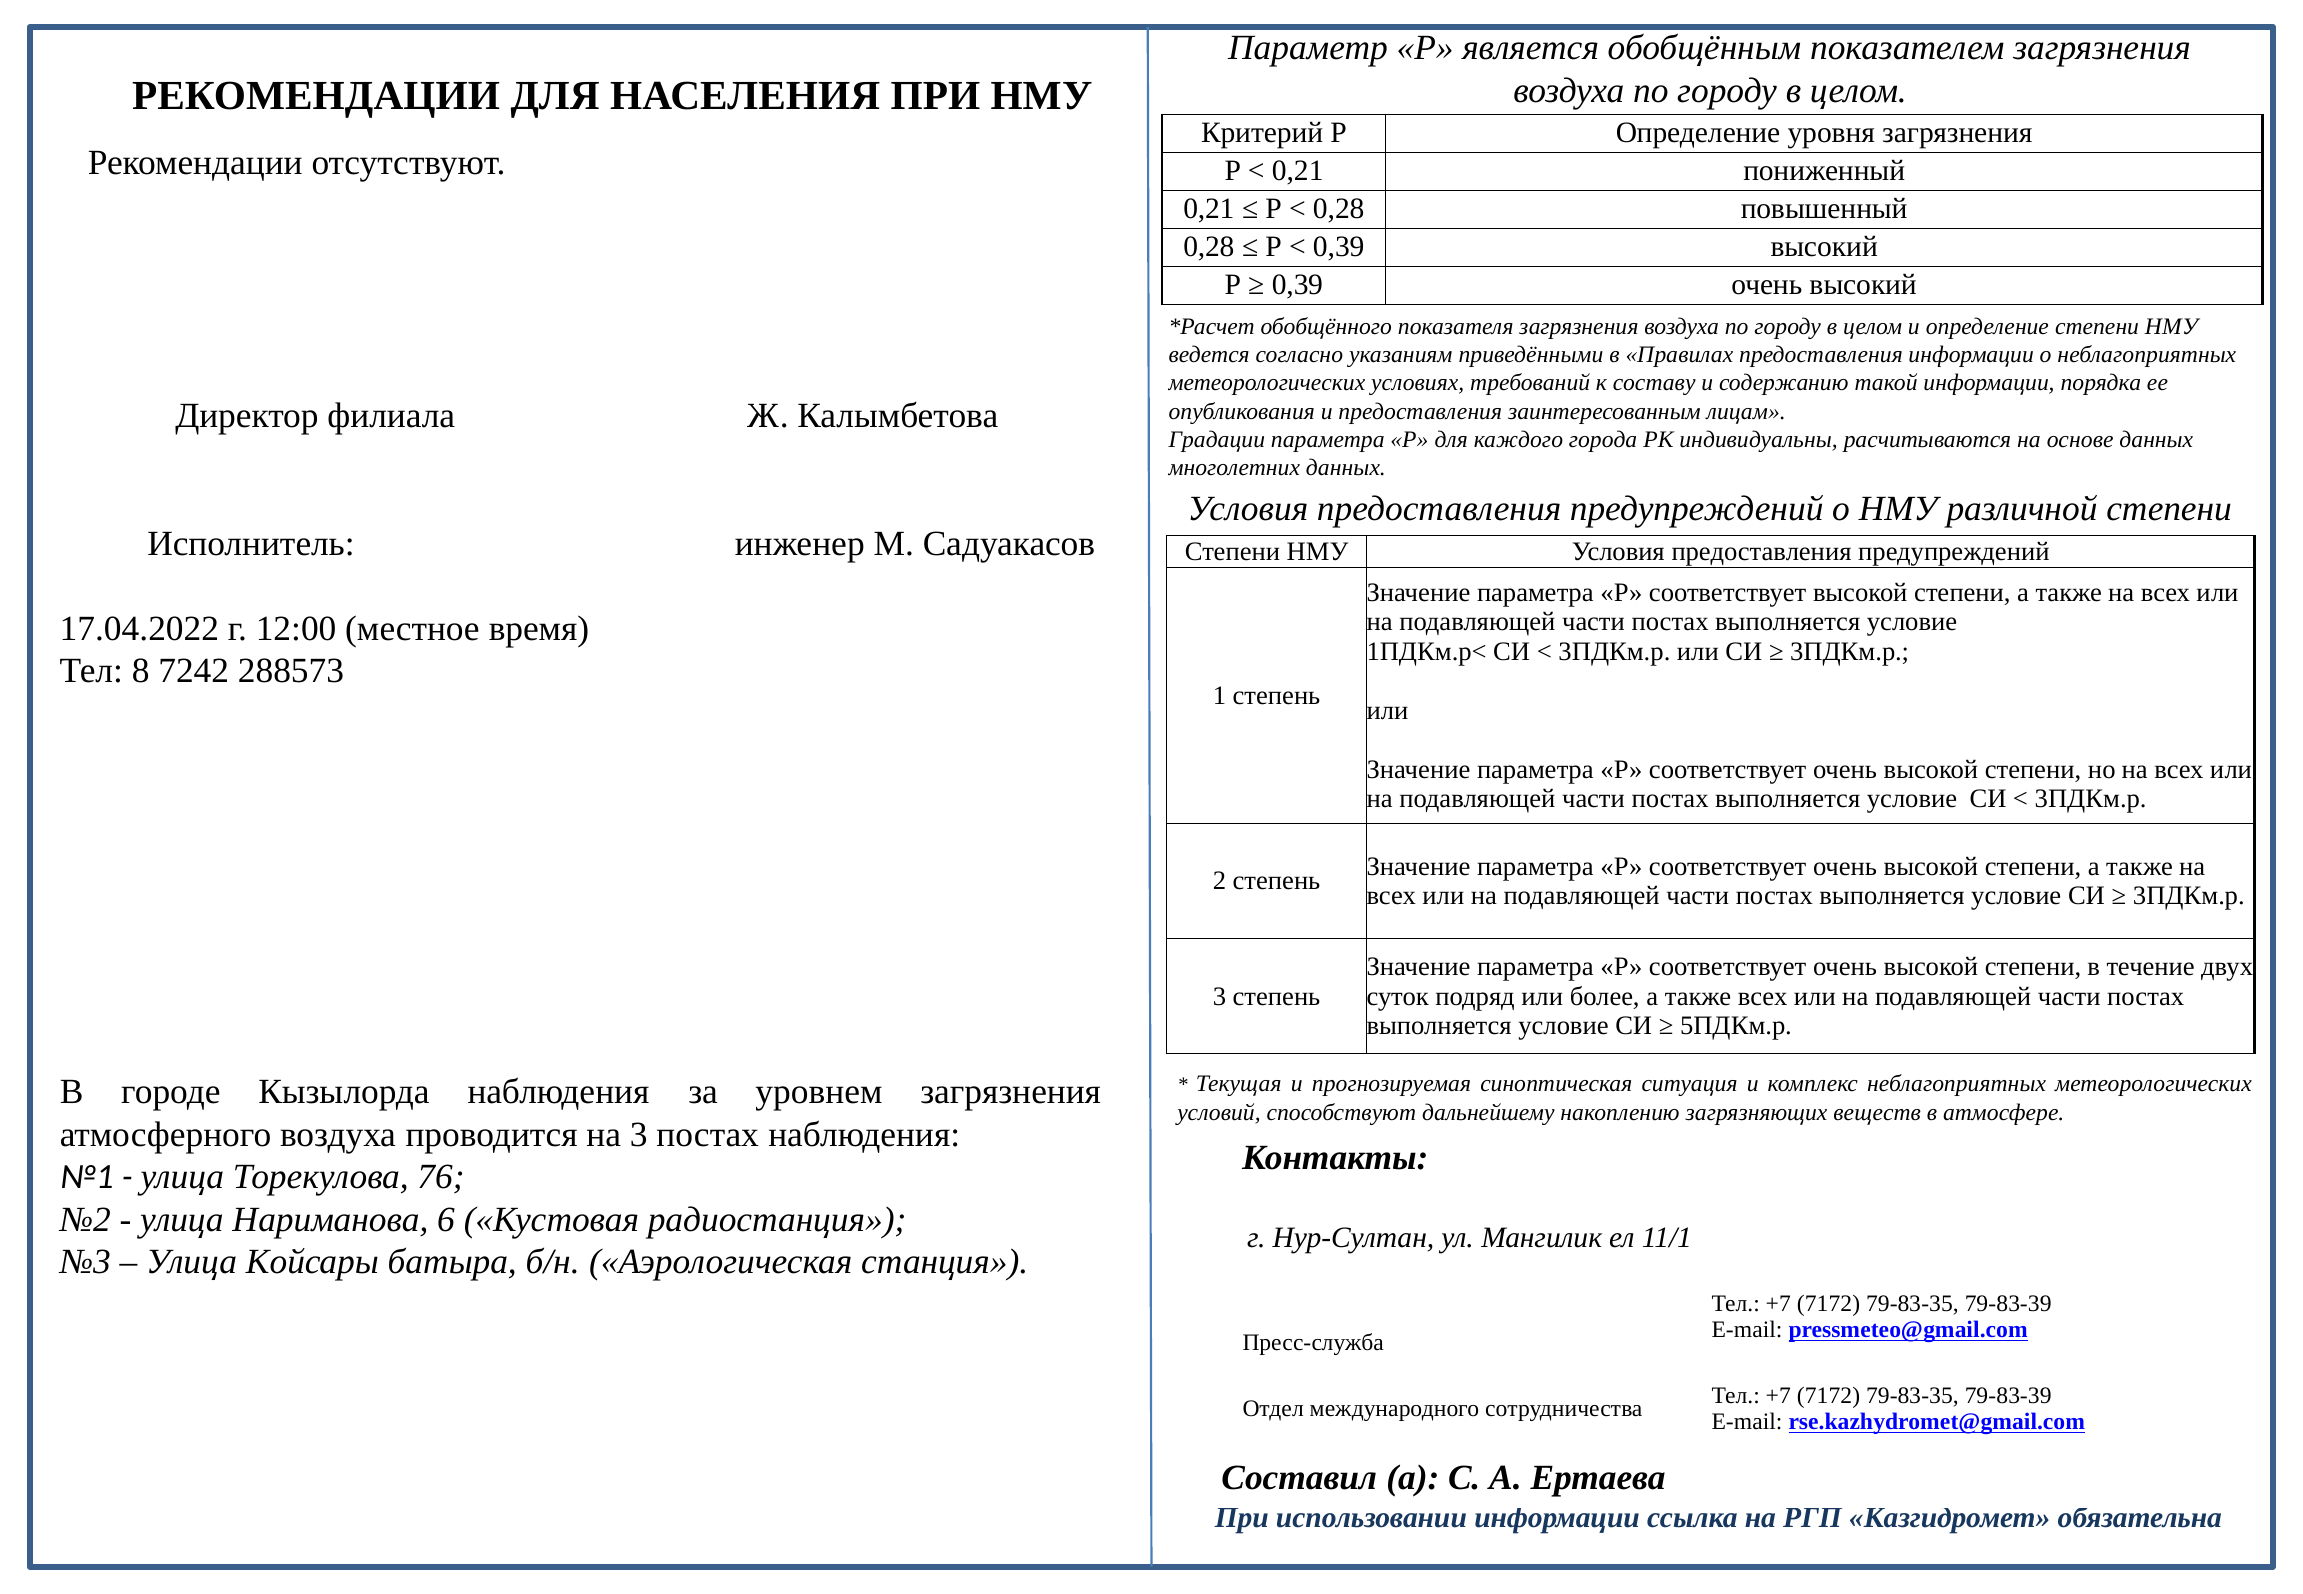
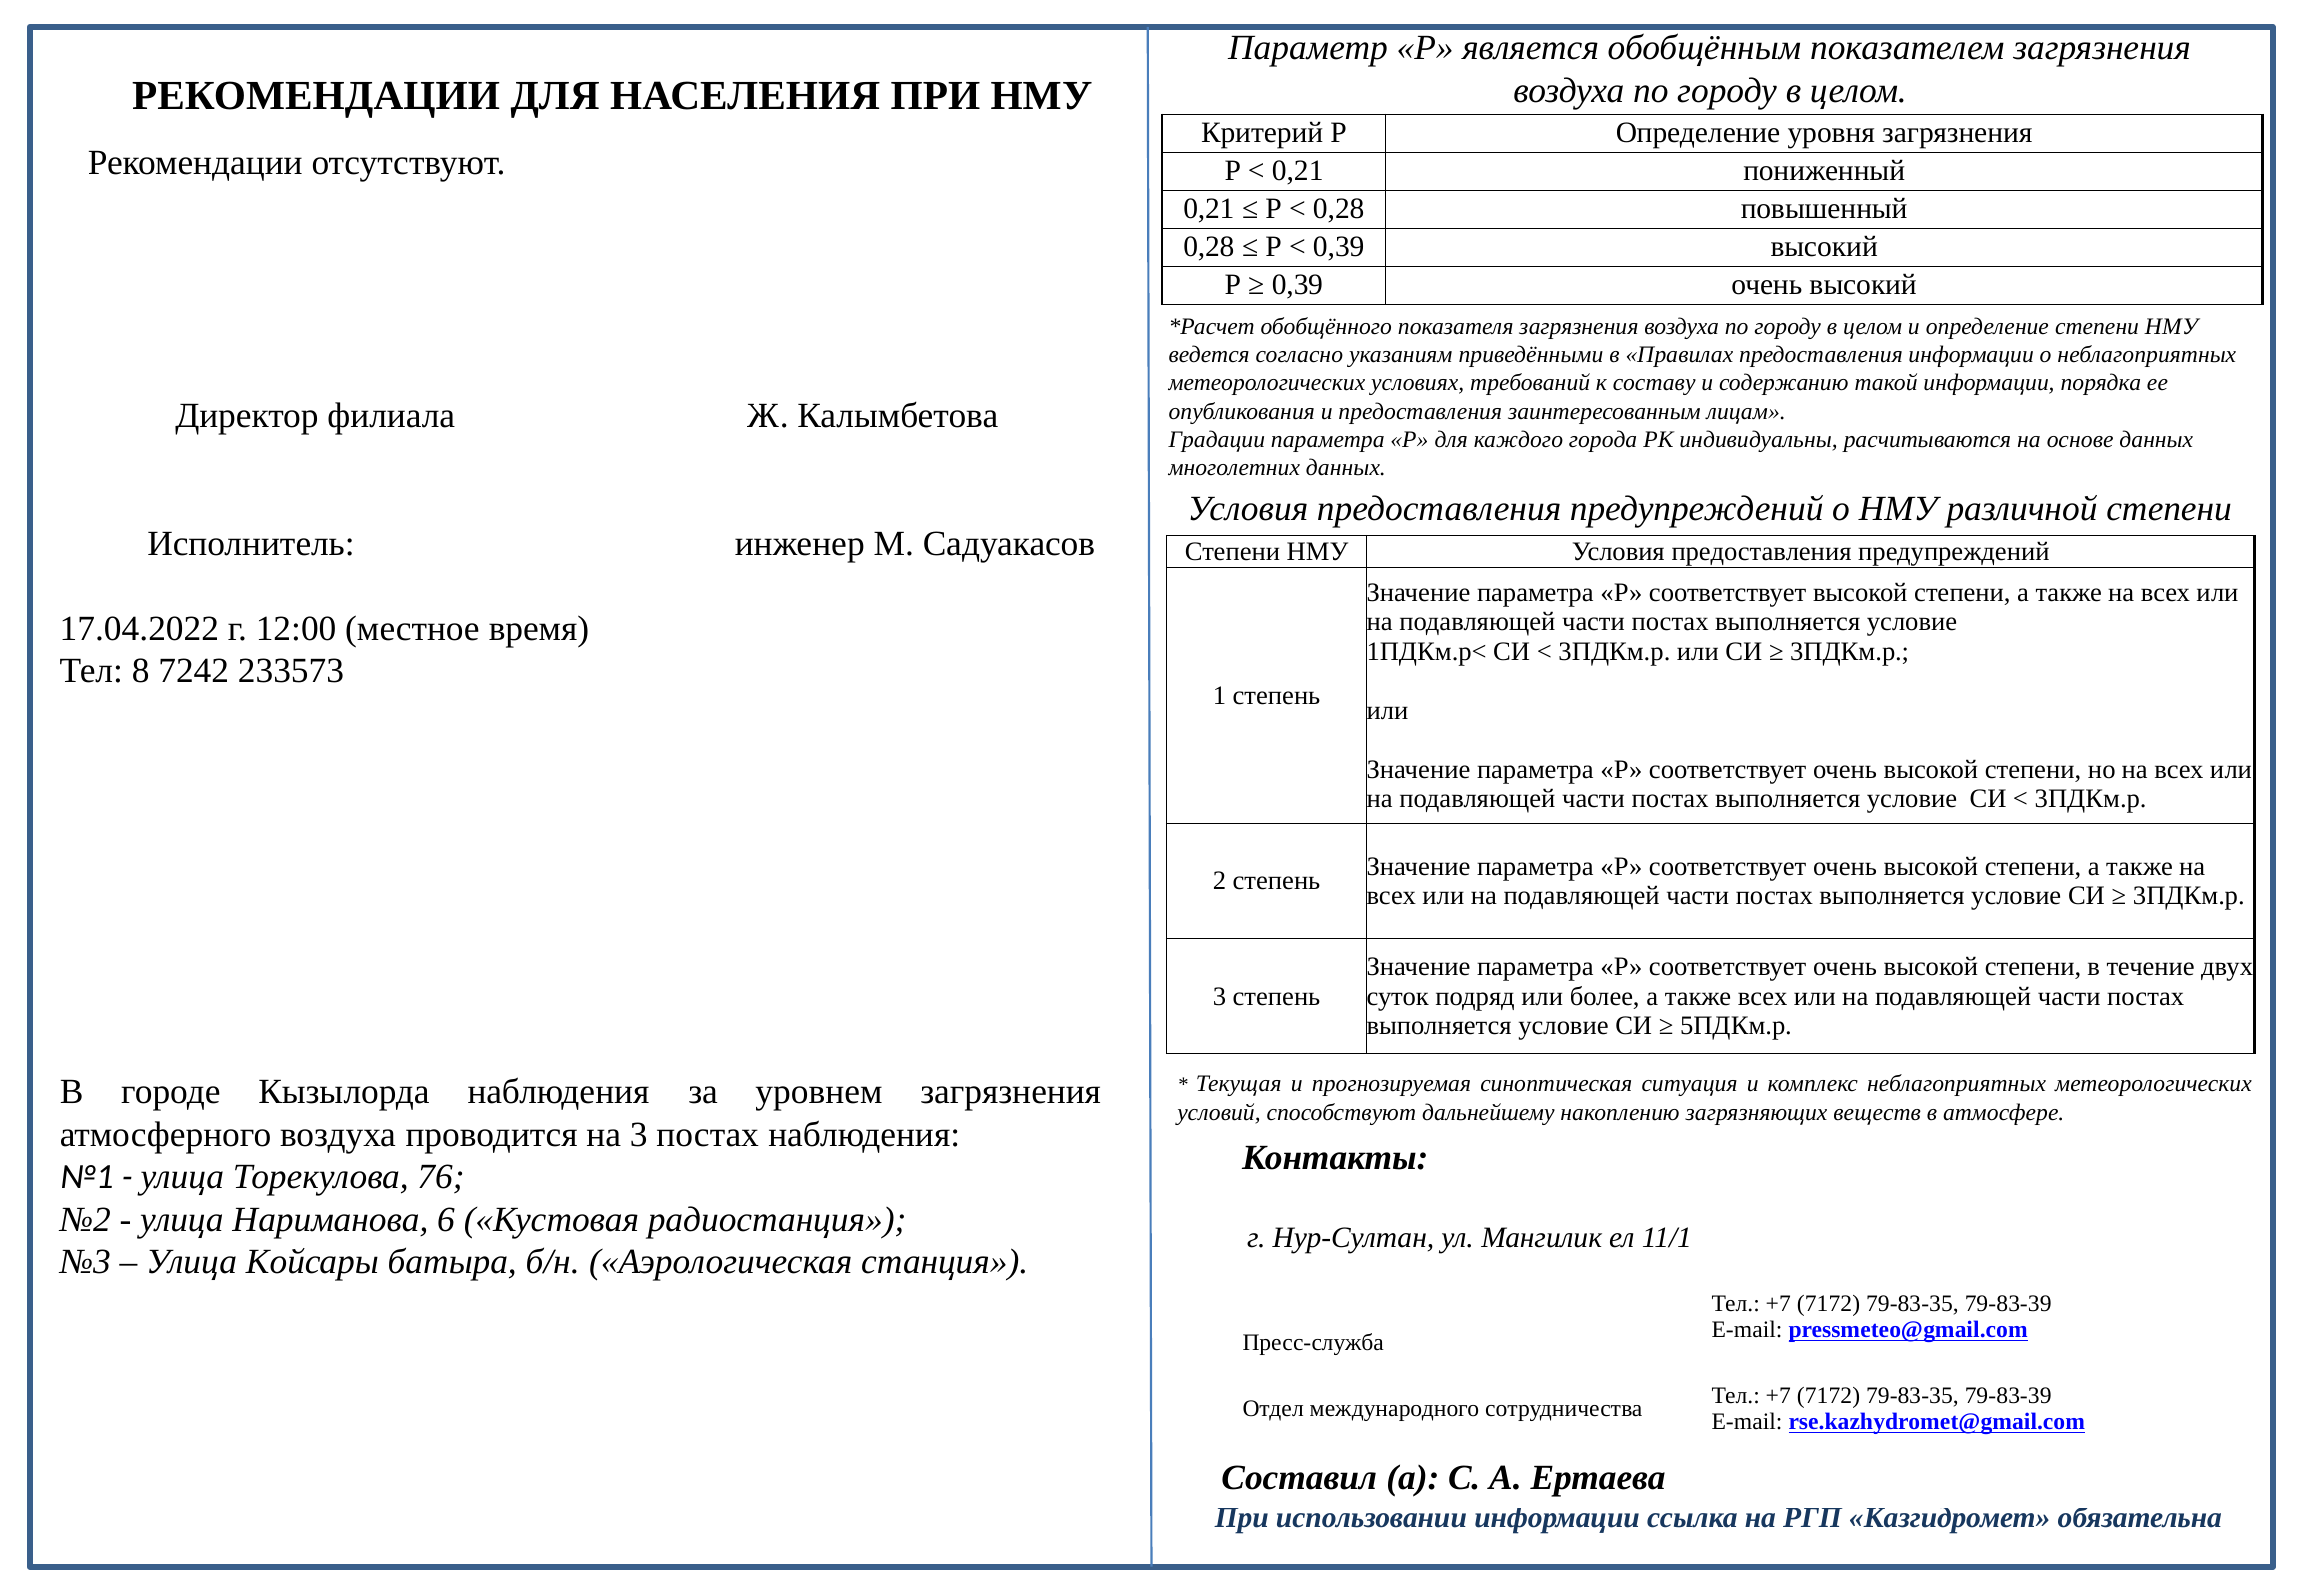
288573: 288573 -> 233573 (291, 671)
